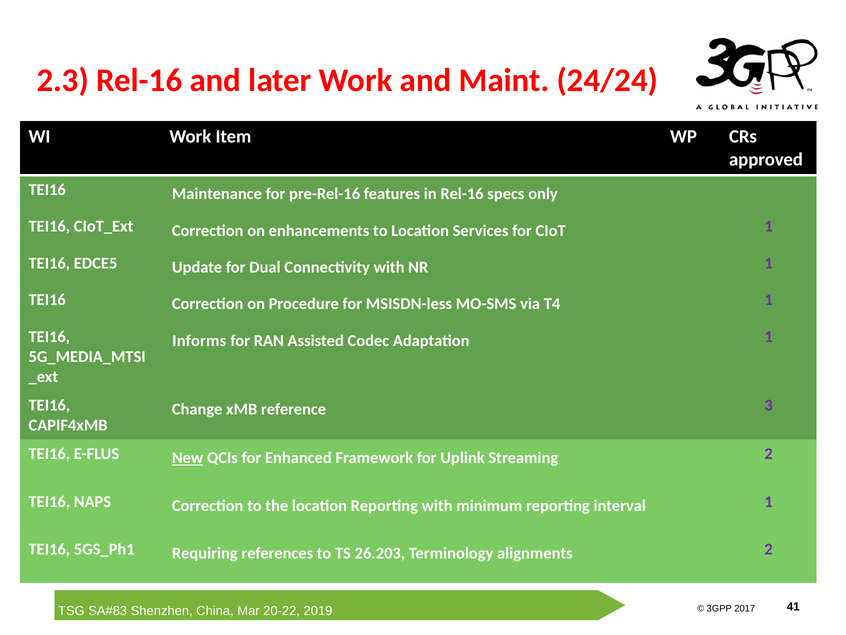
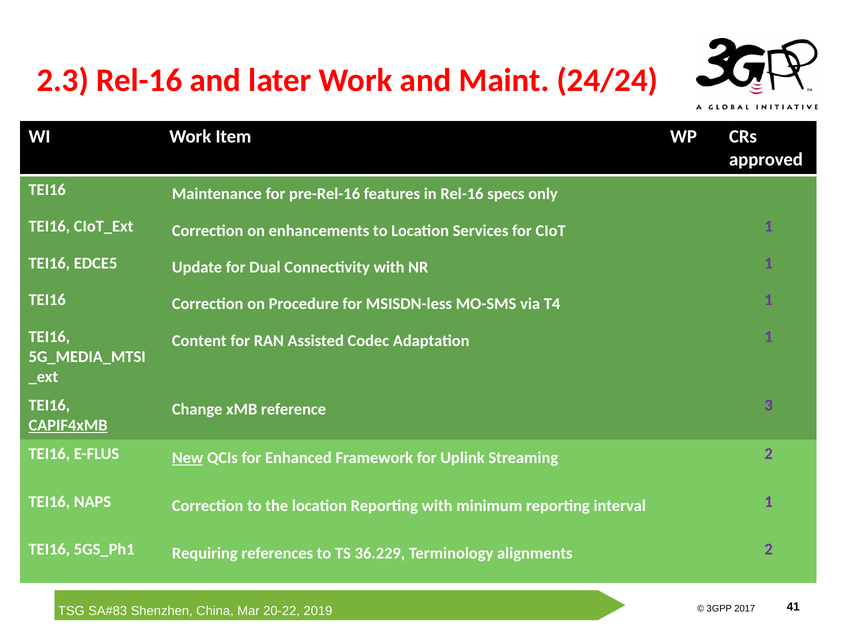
Informs: Informs -> Content (199, 340)
CAPIF4xMB underline: none -> present (68, 425)
26.203: 26.203 -> 36.229 (380, 553)
